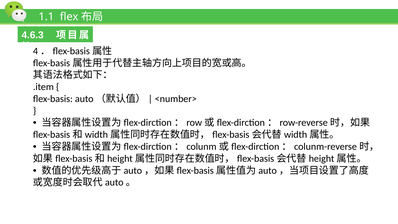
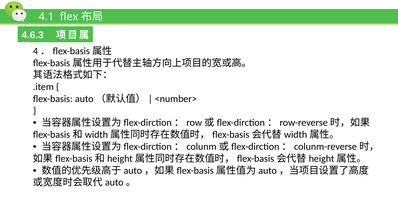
1.1: 1.1 -> 4.1 (46, 17)
